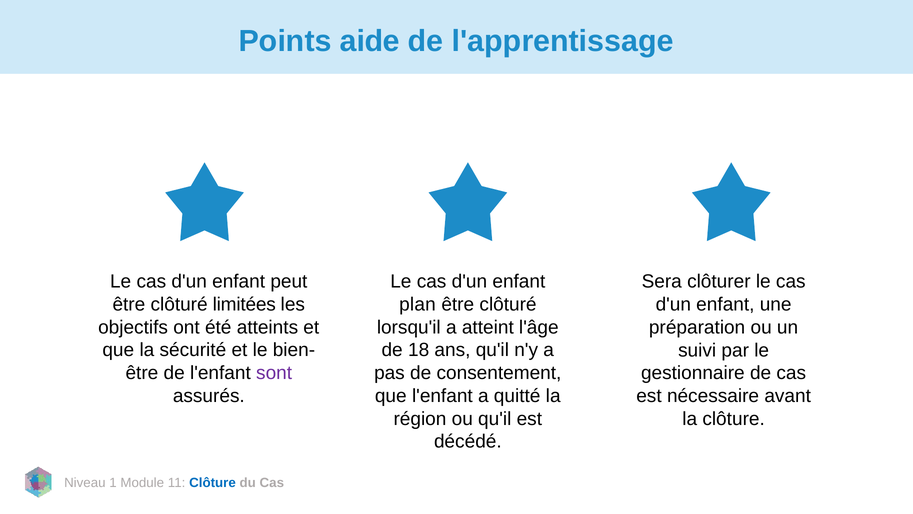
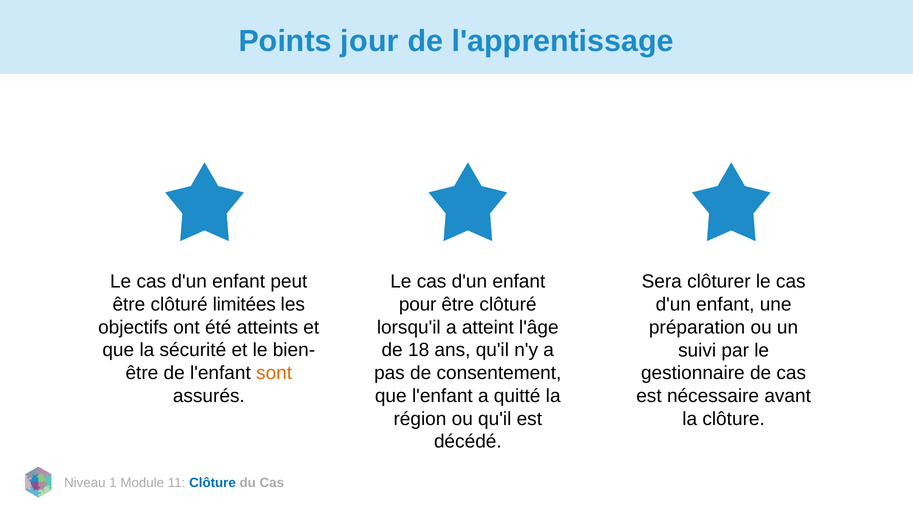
aide: aide -> jour (370, 41)
plan: plan -> pour (418, 304)
sont colour: purple -> orange (274, 373)
